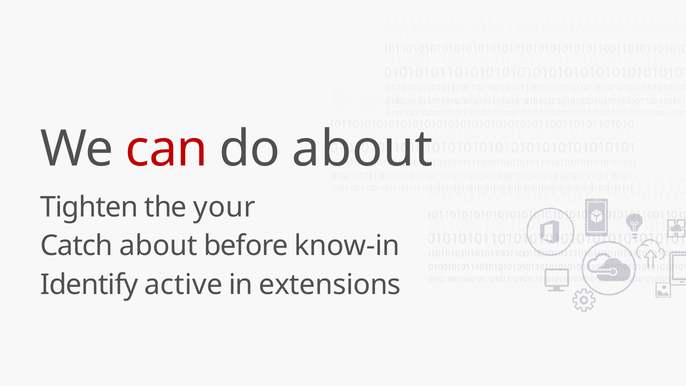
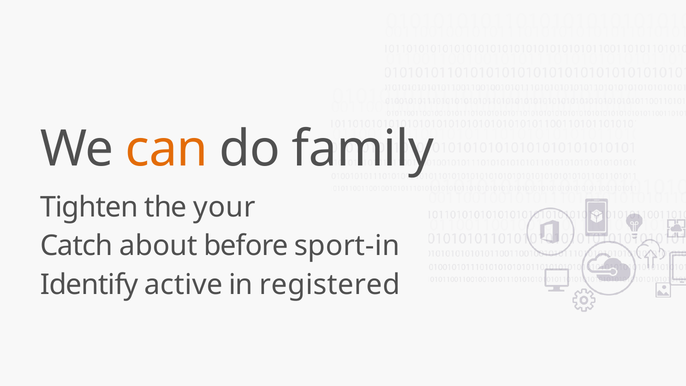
can colour: red -> orange (167, 149)
do about: about -> family (363, 149)
know-in: know-in -> sport-in (347, 246)
extensions: extensions -> registered (330, 285)
